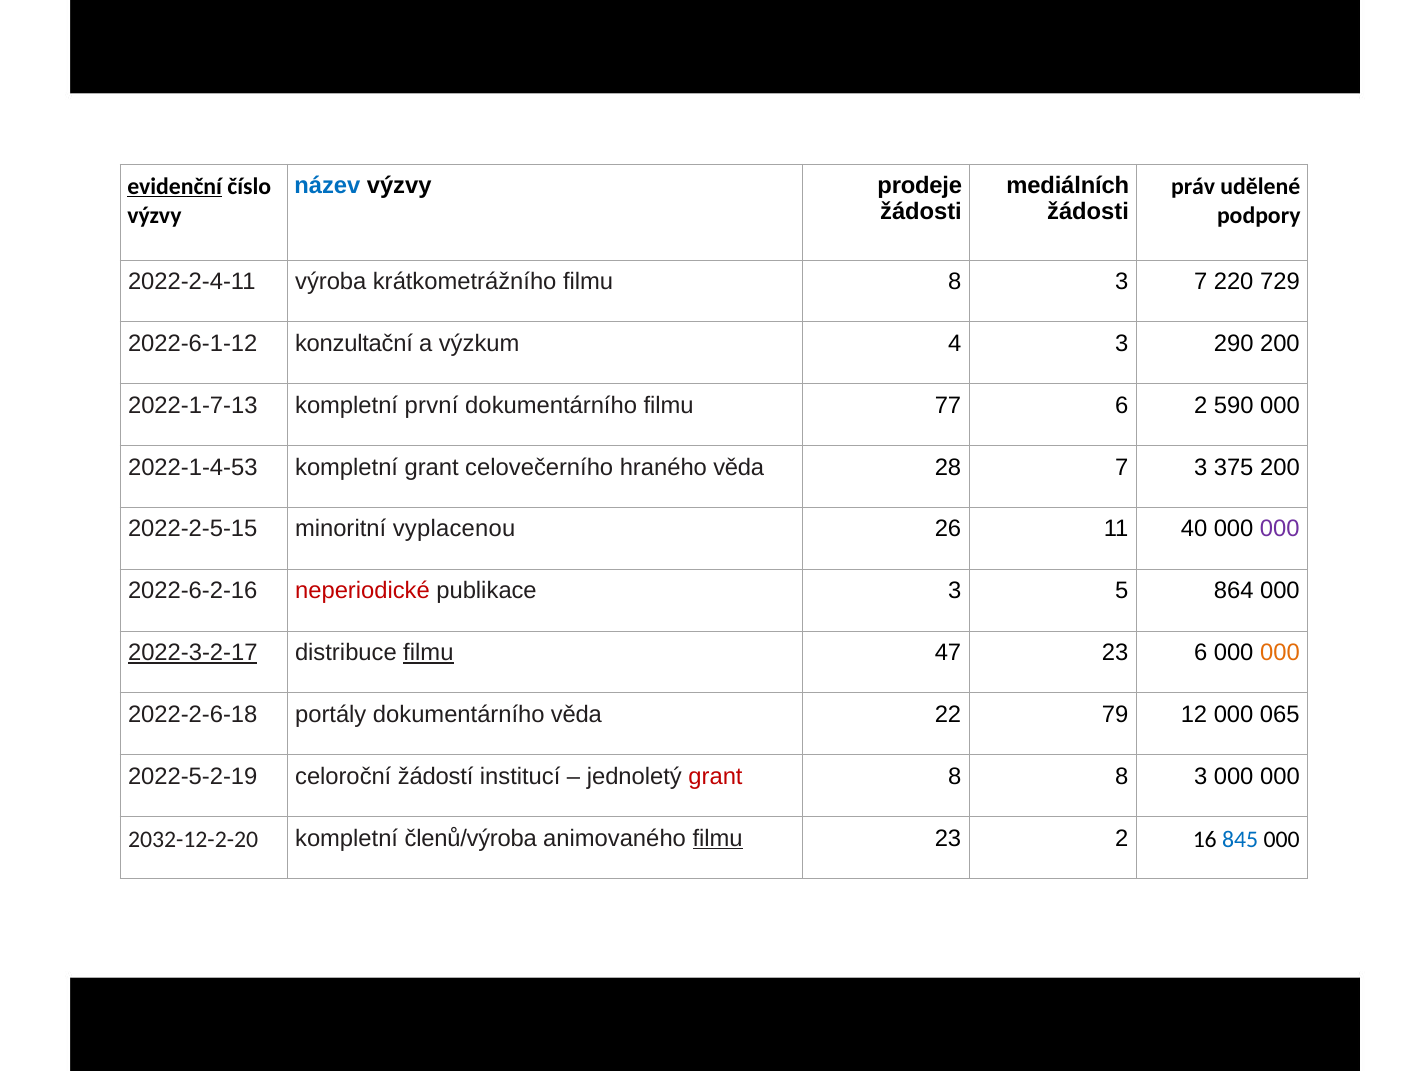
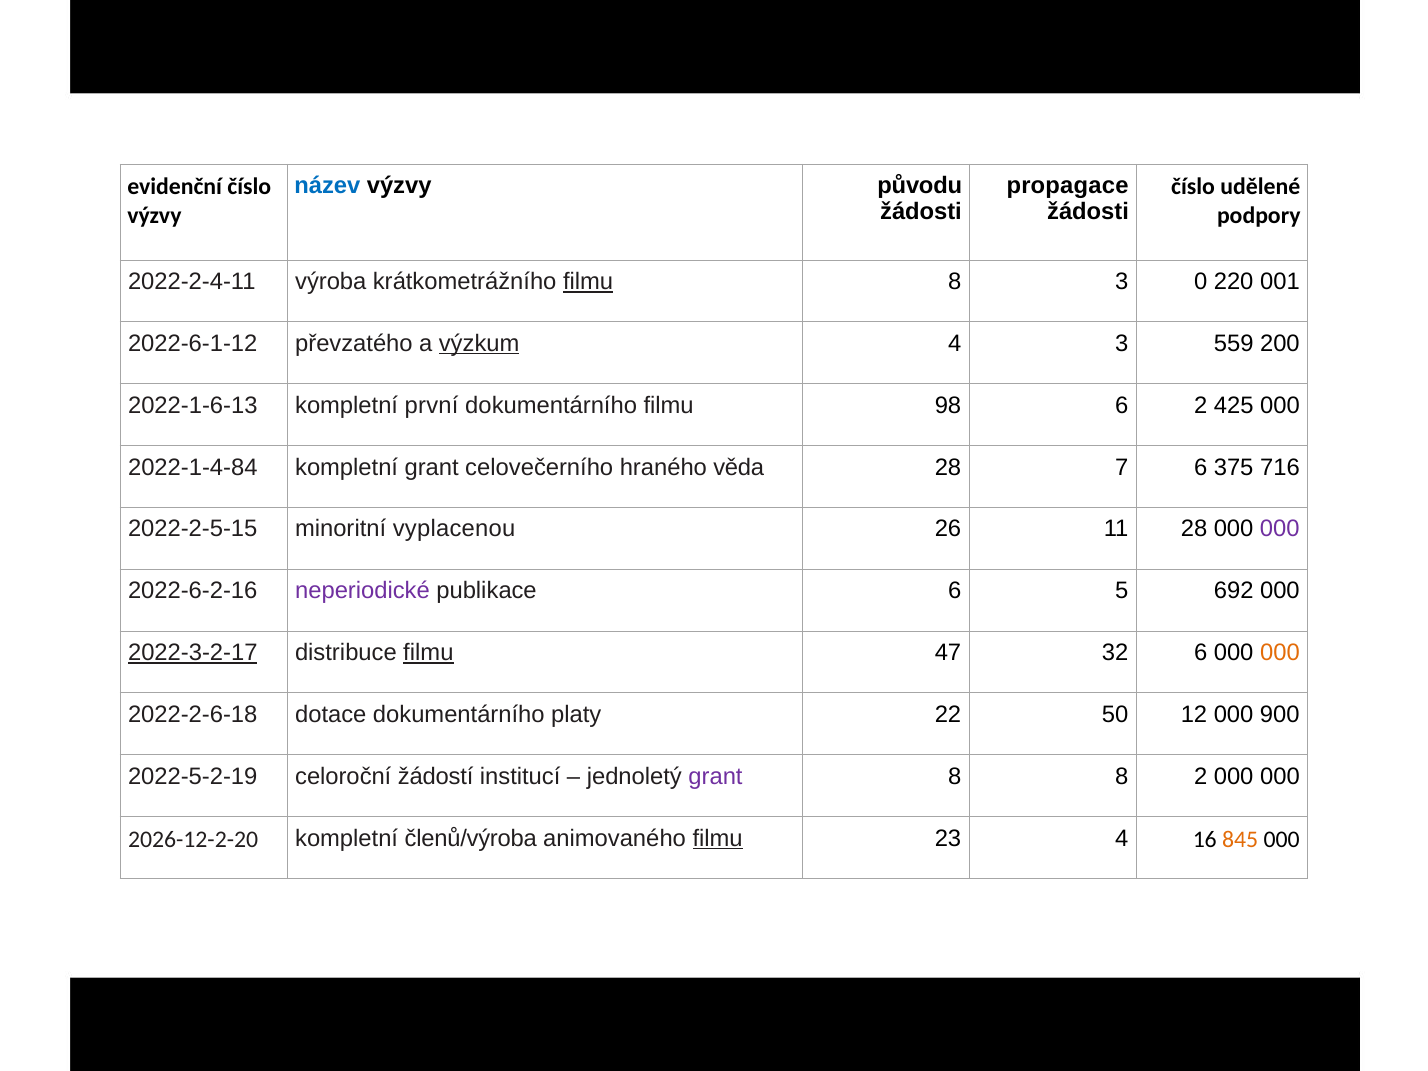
prodeje: prodeje -> původu (920, 185)
mediálních: mediálních -> propagace (1068, 185)
evidenční underline: present -> none (175, 186)
práv: práv -> číslo (1193, 186)
filmu underline: none -> present (588, 282)
3 7: 7 -> 0 (1201, 282)
729: 729 -> 001 (1280, 282)
konzultační: konzultační -> převzatého (354, 344)
výzkum underline: none -> present (479, 344)
290: 290 -> 559 (1234, 344)
2022-1-7-13: 2022-1-7-13 -> 2022-1-6-13 (193, 405)
77: 77 -> 98 (948, 405)
590: 590 -> 425 (1234, 405)
2022-1-4-53: 2022-1-4-53 -> 2022-1-4-84 (193, 467)
7 3: 3 -> 6 (1201, 467)
375 200: 200 -> 716 (1280, 467)
11 40: 40 -> 28 (1194, 529)
neperiodické colour: red -> purple (362, 591)
publikace 3: 3 -> 6 (955, 591)
864: 864 -> 692 (1234, 591)
47 23: 23 -> 32 (1115, 653)
portály: portály -> dotace (331, 715)
dokumentárního věda: věda -> platy (576, 715)
79: 79 -> 50 (1115, 715)
065: 065 -> 900 (1280, 715)
grant colour: red -> purple (715, 776)
8 8 3: 3 -> 2 (1201, 776)
2032-12-2-20: 2032-12-2-20 -> 2026-12-2-20 (193, 839)
23 2: 2 -> 4 (1122, 838)
845 colour: blue -> orange (1240, 839)
